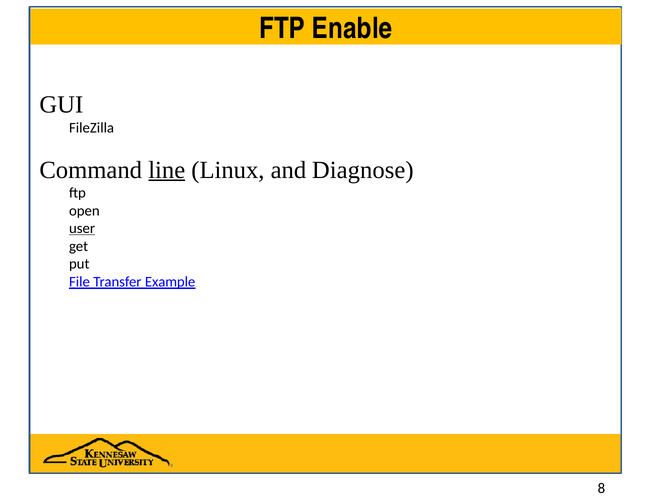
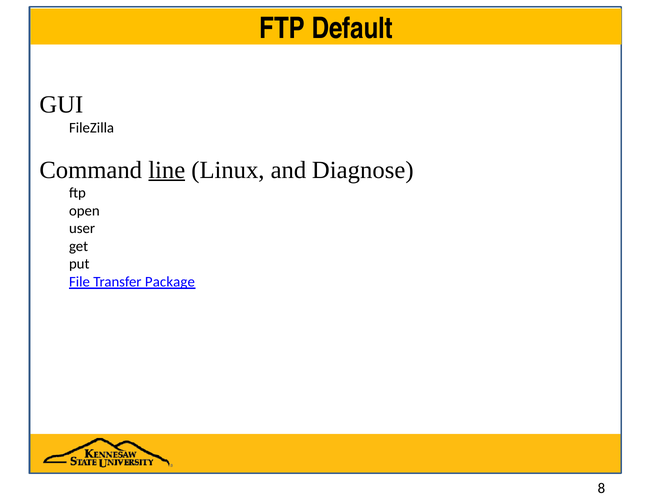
Enable: Enable -> Default (352, 28)
user underline: present -> none (82, 228)
Example: Example -> Package (170, 282)
